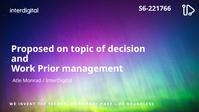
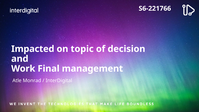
Proposed: Proposed -> Impacted (33, 49)
Prior: Prior -> Final (49, 69)
